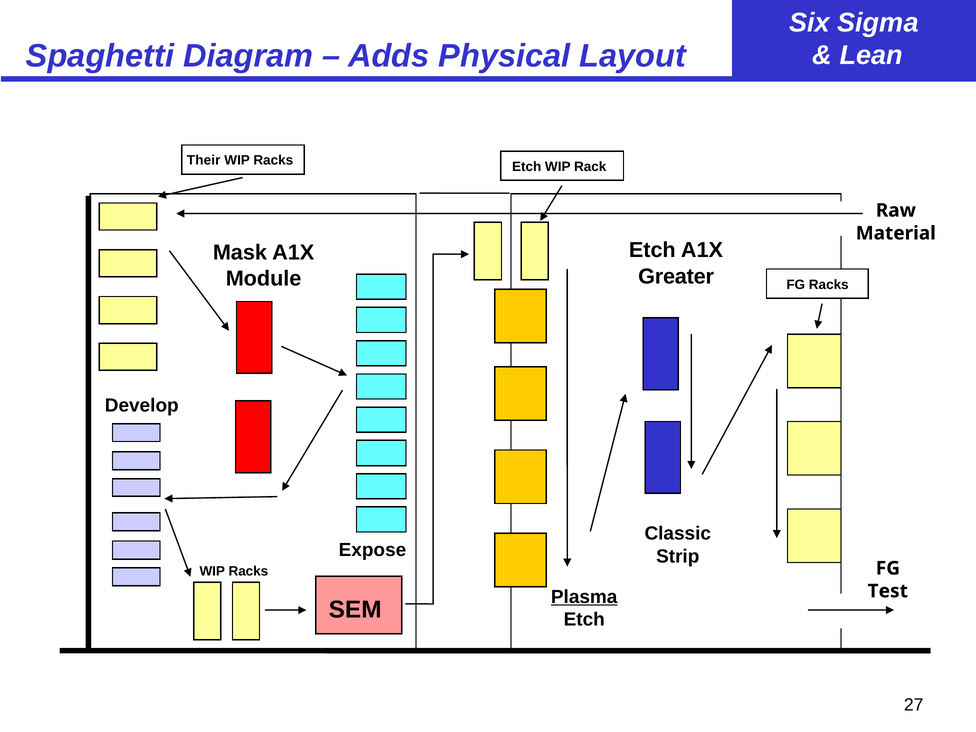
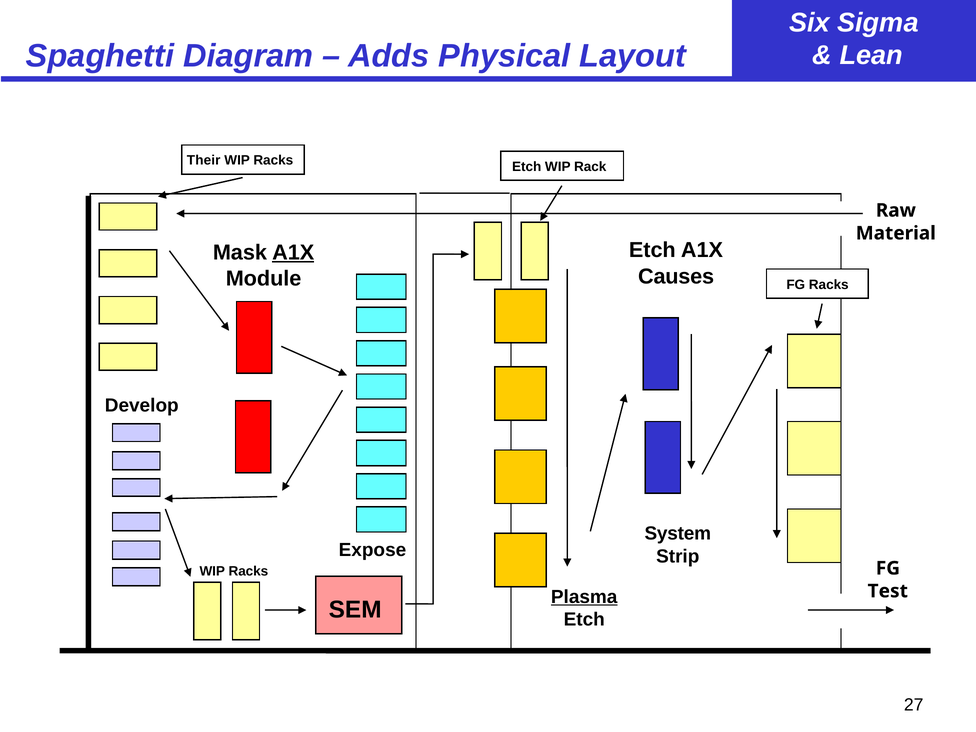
A1X underline: none -> present (293, 252)
Greater: Greater -> Causes (676, 276)
Classic: Classic -> System (678, 534)
